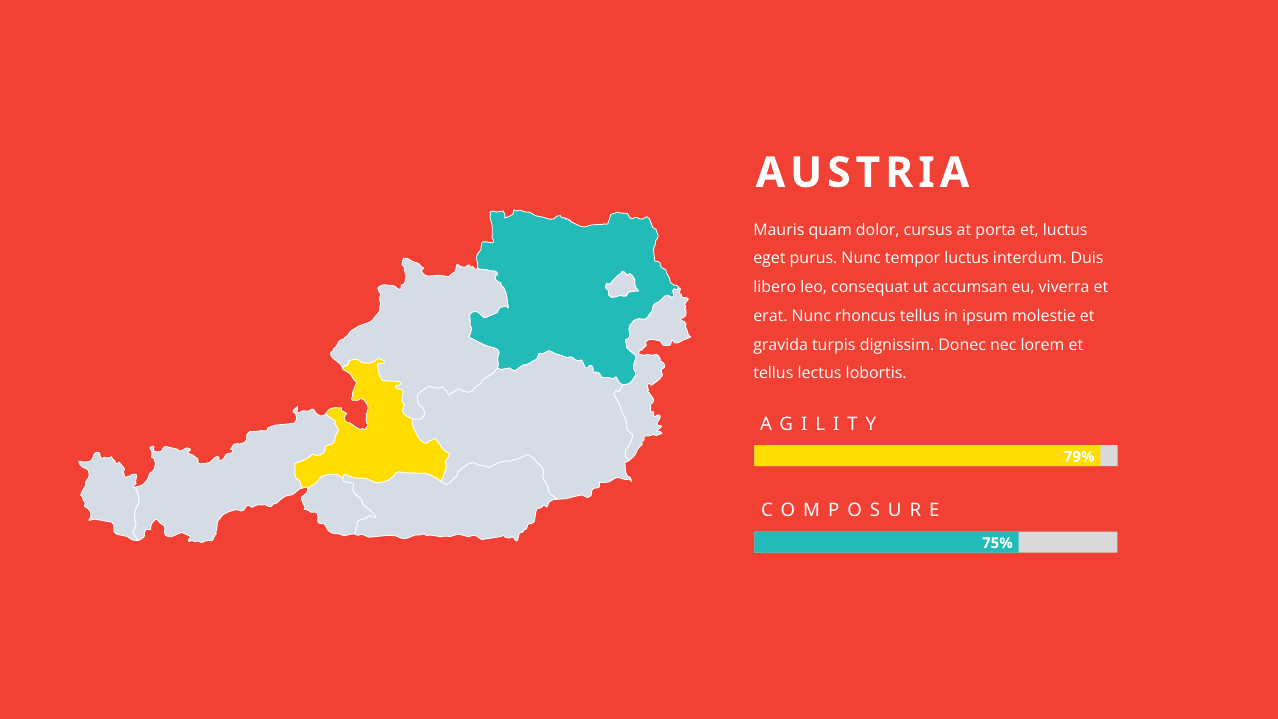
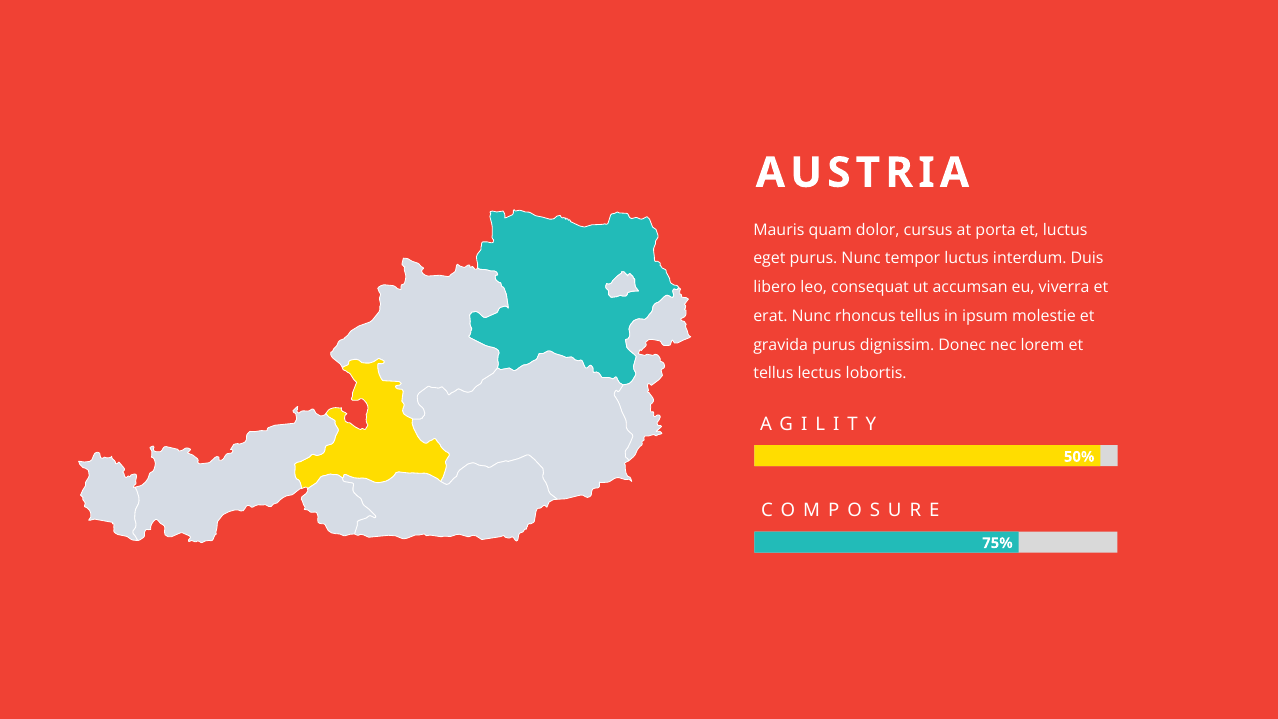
gravida turpis: turpis -> purus (834, 345)
79%: 79% -> 50% (1079, 457)
